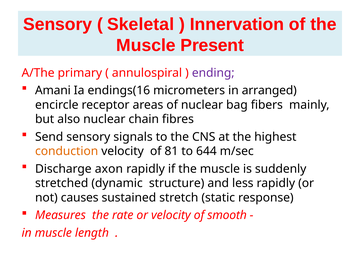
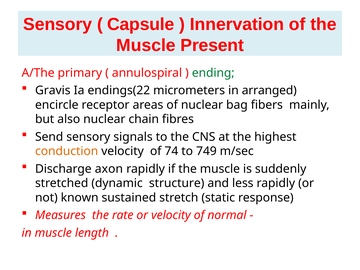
Skeletal: Skeletal -> Capsule (141, 24)
ending colour: purple -> green (213, 73)
Amani: Amani -> Gravis (53, 90)
endings(16: endings(16 -> endings(22 (119, 90)
81: 81 -> 74 (171, 151)
644: 644 -> 749 (206, 151)
causes: causes -> known (80, 198)
smooth: smooth -> normal (227, 215)
